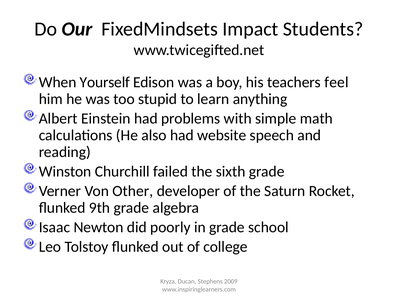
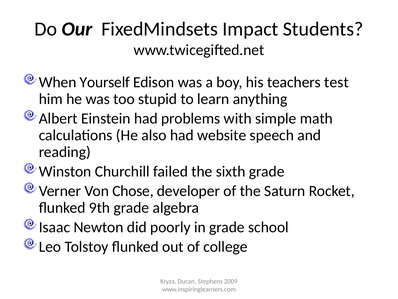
feel: feel -> test (336, 82)
Other: Other -> Chose (133, 191)
